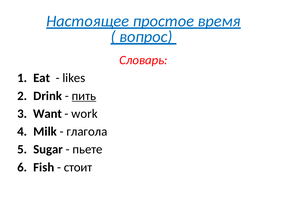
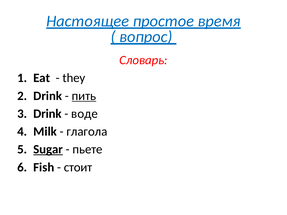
likes: likes -> they (74, 78)
Want: Want -> Drink (48, 114)
work: work -> воде (85, 114)
Sugar underline: none -> present (48, 150)
